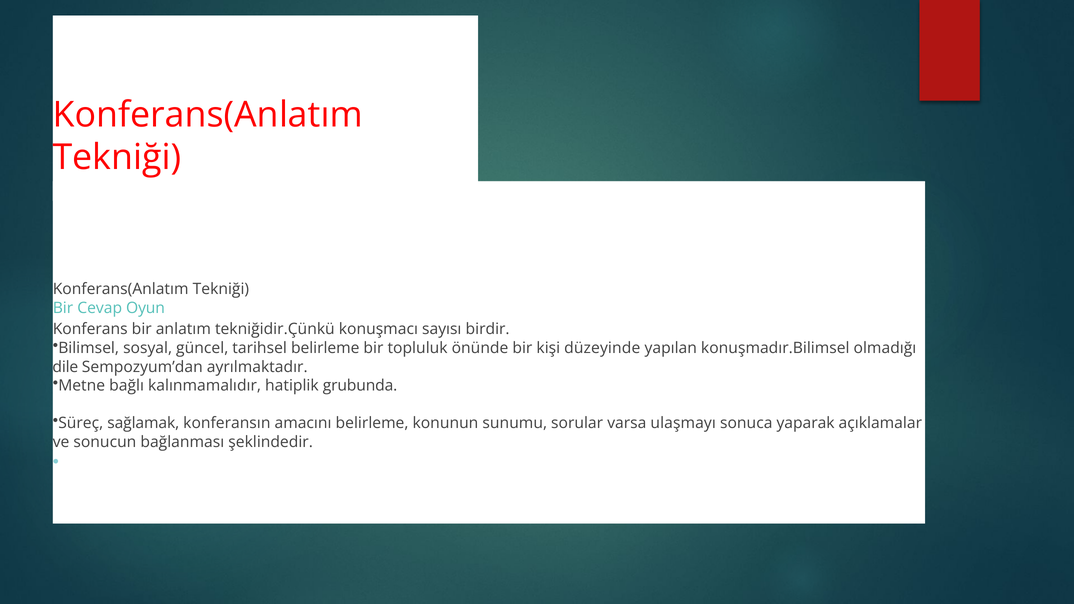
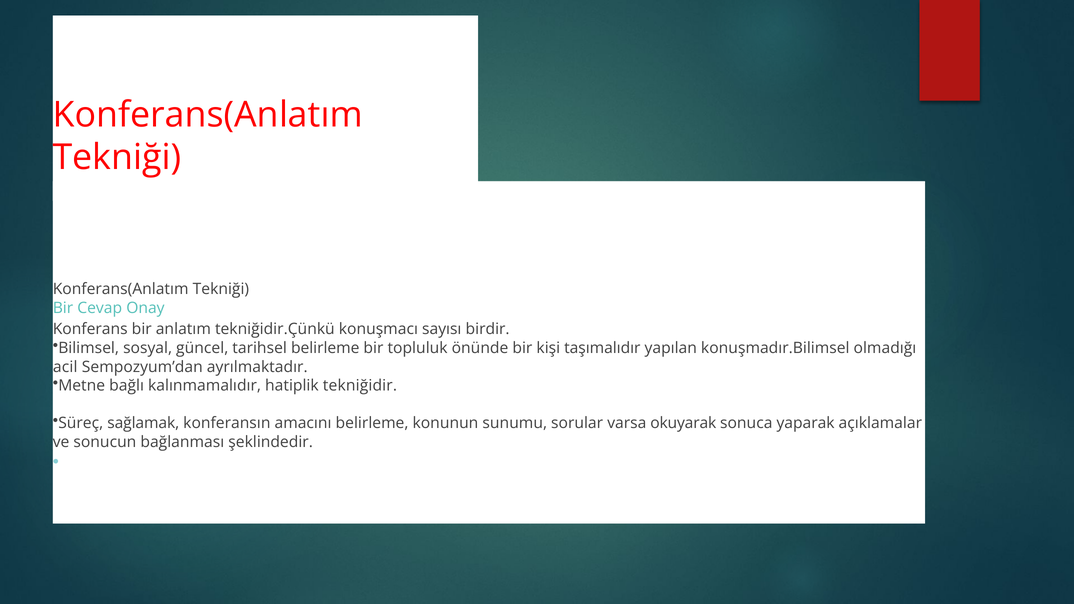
Oyun: Oyun -> Onay (145, 308)
düzeyinde: düzeyinde -> taşımalıdır (602, 348)
dile: dile -> acil (65, 367)
grubunda: grubunda -> tekniğidir (360, 386)
ulaşmayı: ulaşmayı -> okuyarak (683, 423)
